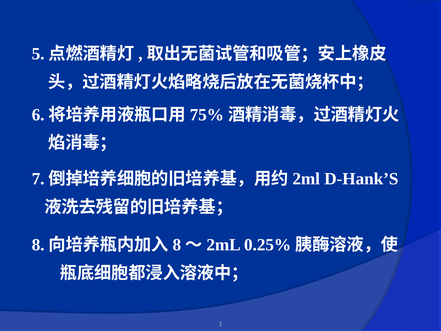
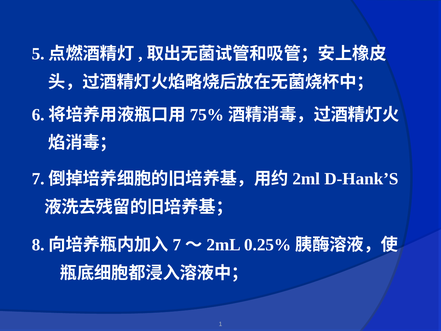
8: 8 -> 7 (177, 245)
